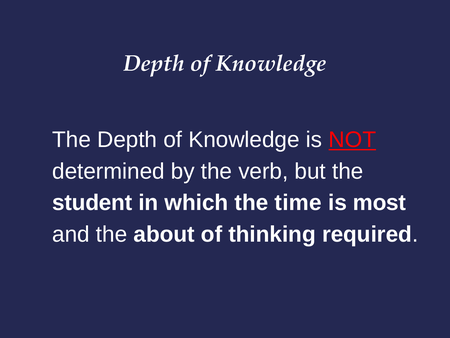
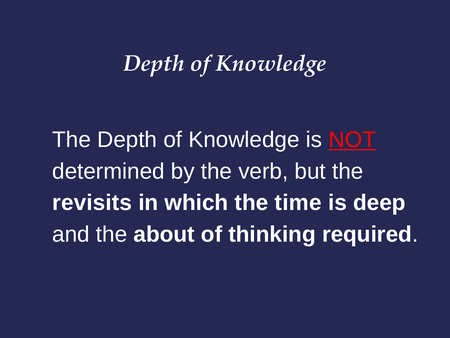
student: student -> revisits (92, 203)
most: most -> deep (379, 203)
